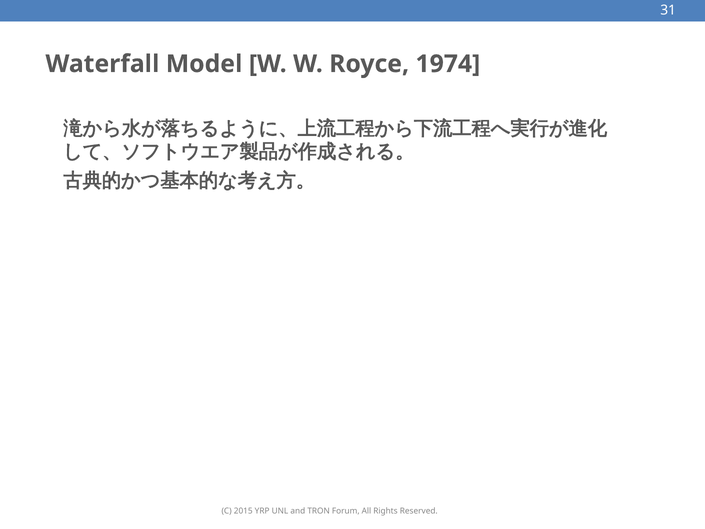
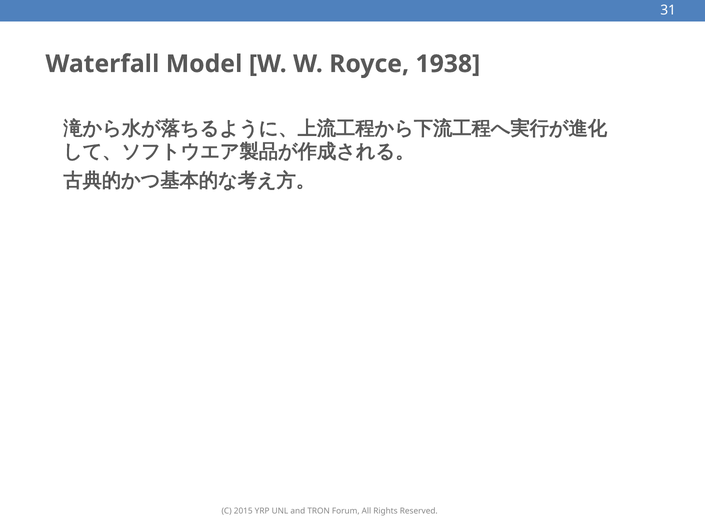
1974: 1974 -> 1938 (448, 64)
